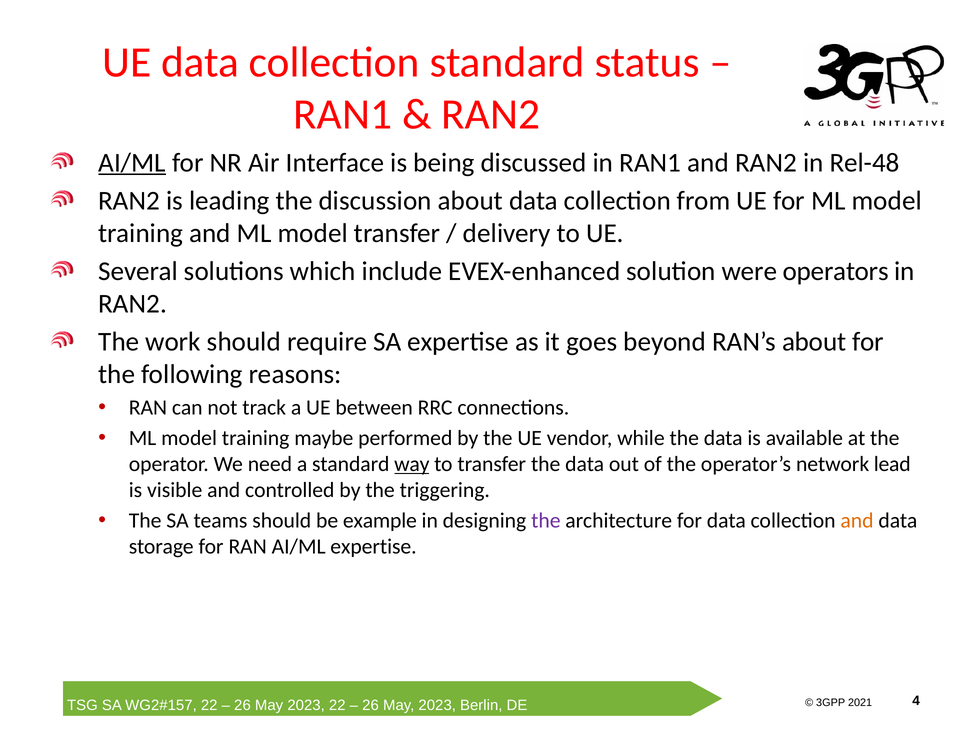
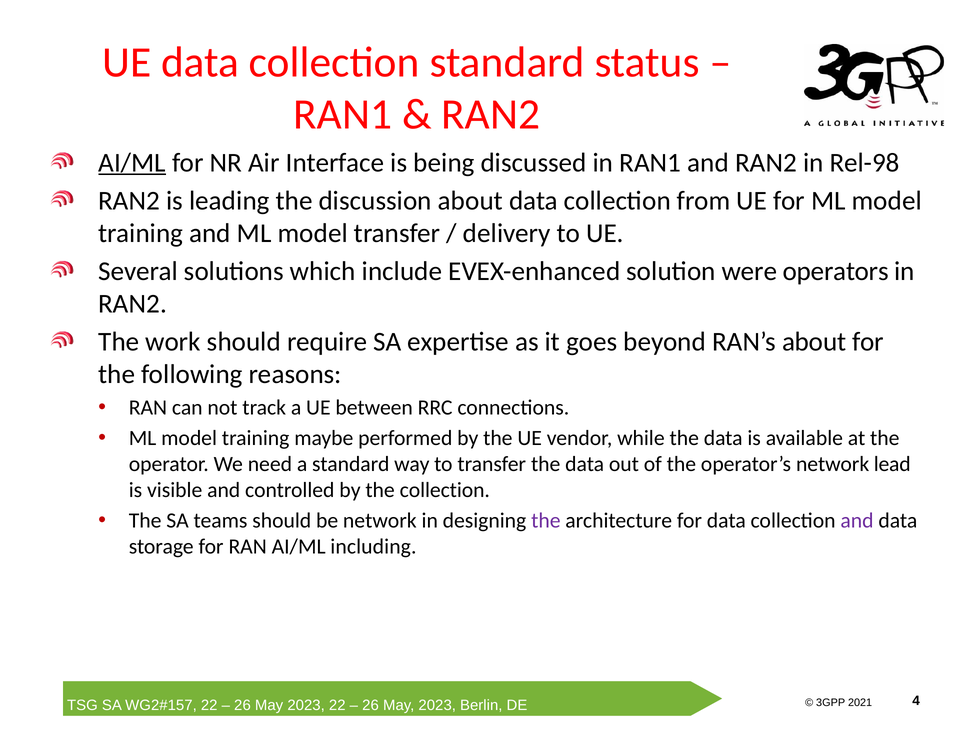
Rel-48: Rel-48 -> Rel-98 (865, 163)
way underline: present -> none (412, 464)
the triggering: triggering -> collection (445, 490)
be example: example -> network (380, 520)
and colour: orange -> purple (857, 520)
AI/ML expertise: expertise -> including (373, 547)
